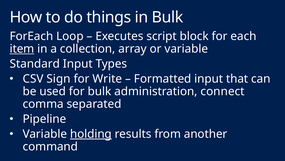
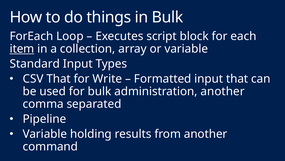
CSV Sign: Sign -> That (59, 78)
administration connect: connect -> another (223, 91)
holding underline: present -> none (91, 133)
